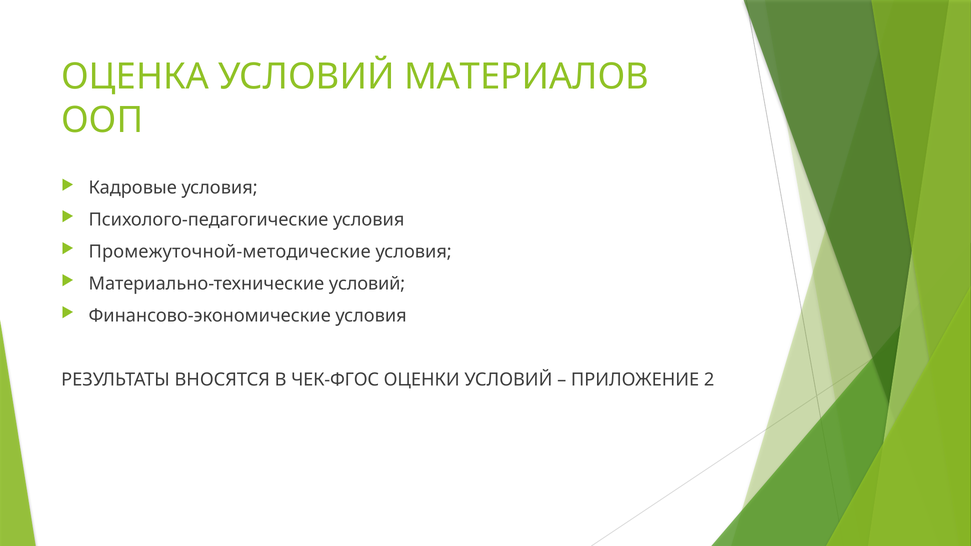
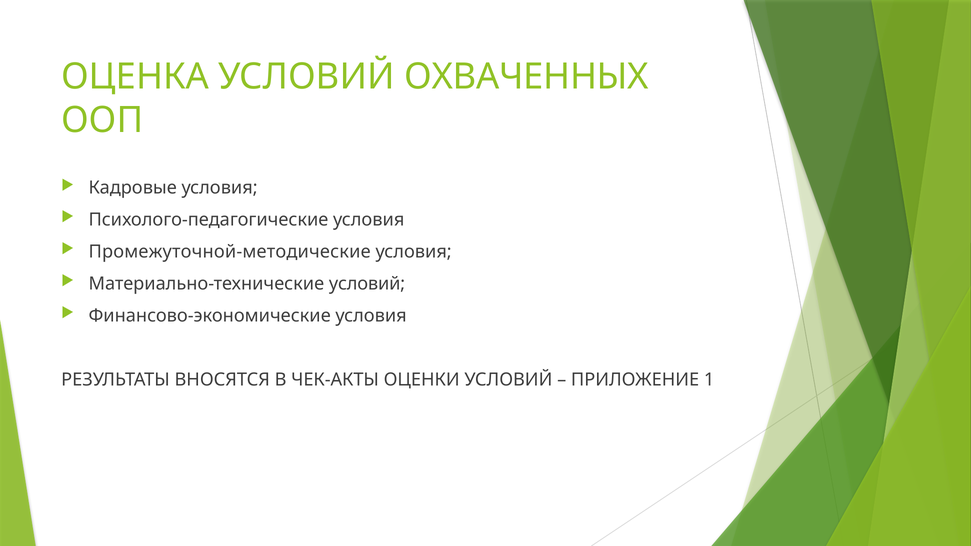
МАТЕРИАЛОВ: МАТЕРИАЛОВ -> ОХВАЧЕННЫХ (526, 77)
ЧЕК-ФГОС: ЧЕК-ФГОС -> ЧЕК-АКТЫ (335, 380)
2: 2 -> 1 (709, 380)
